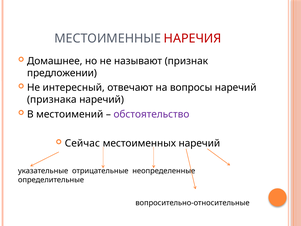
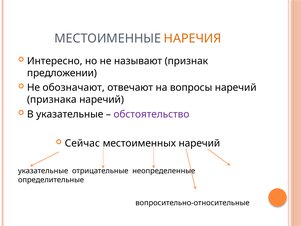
НАРЕЧИЯ colour: red -> orange (193, 39)
Домашнее: Домашнее -> Интересно (55, 61)
интересный: интересный -> обозначают (74, 87)
В местоимений: местоимений -> указательные (70, 114)
